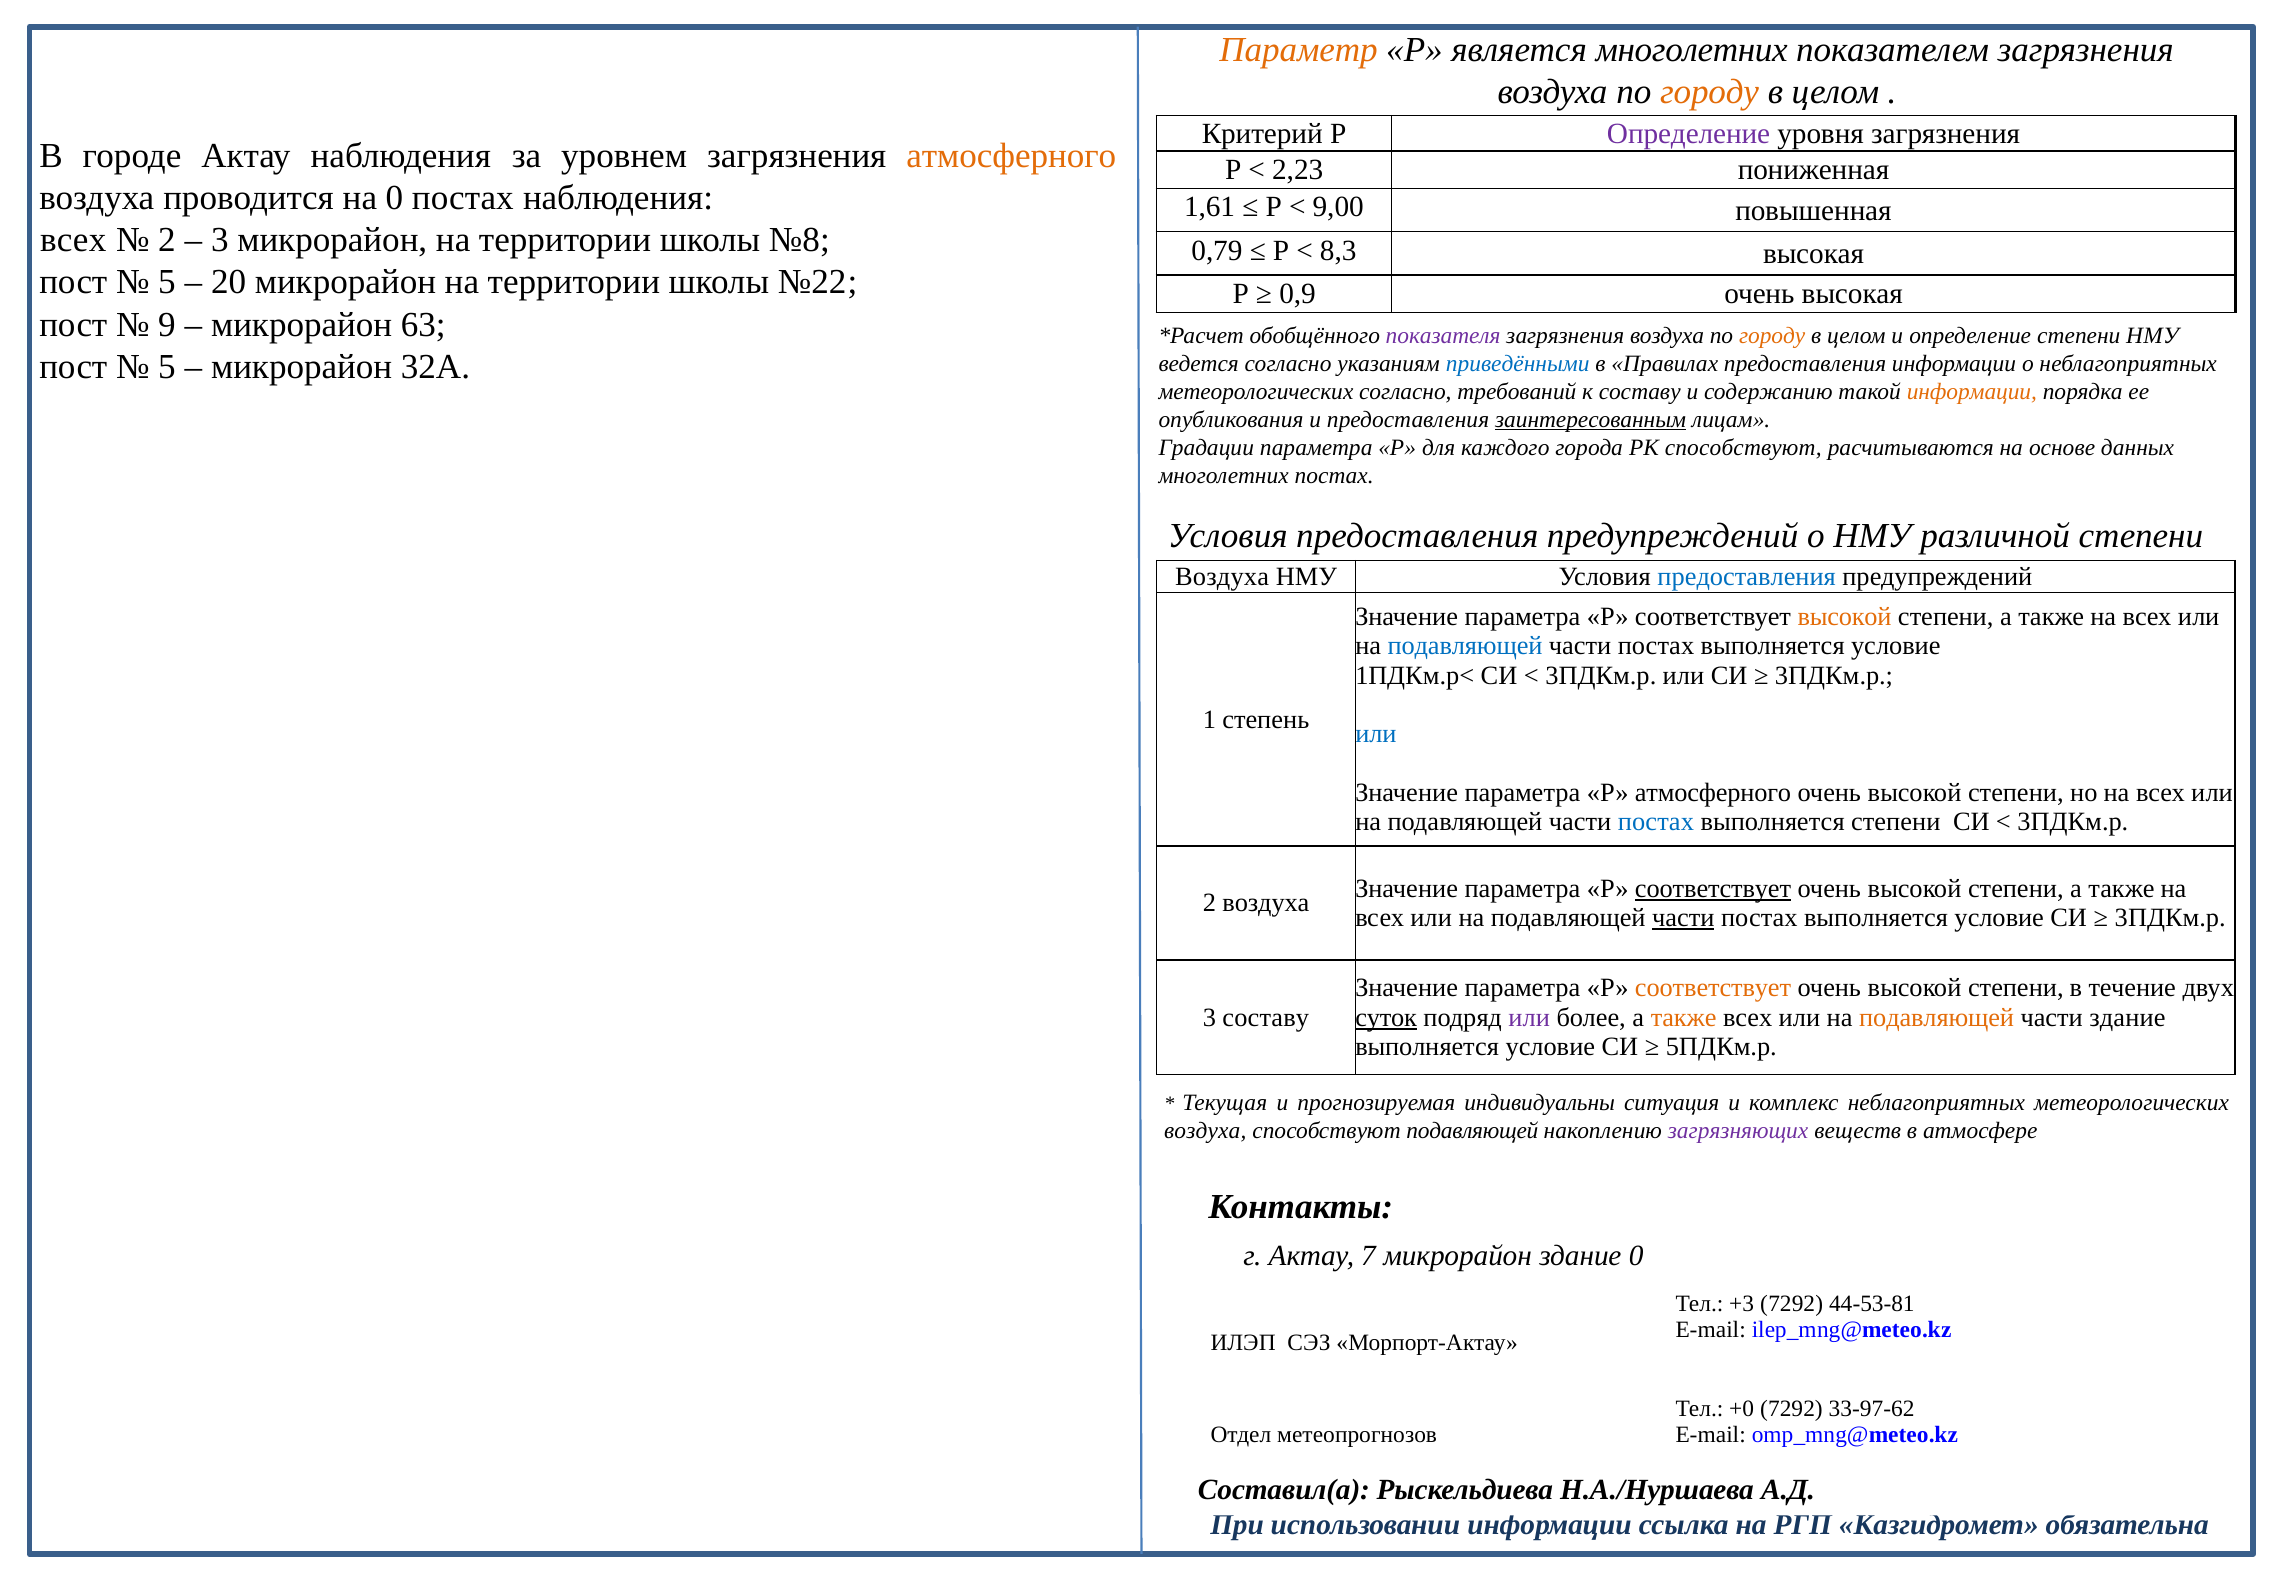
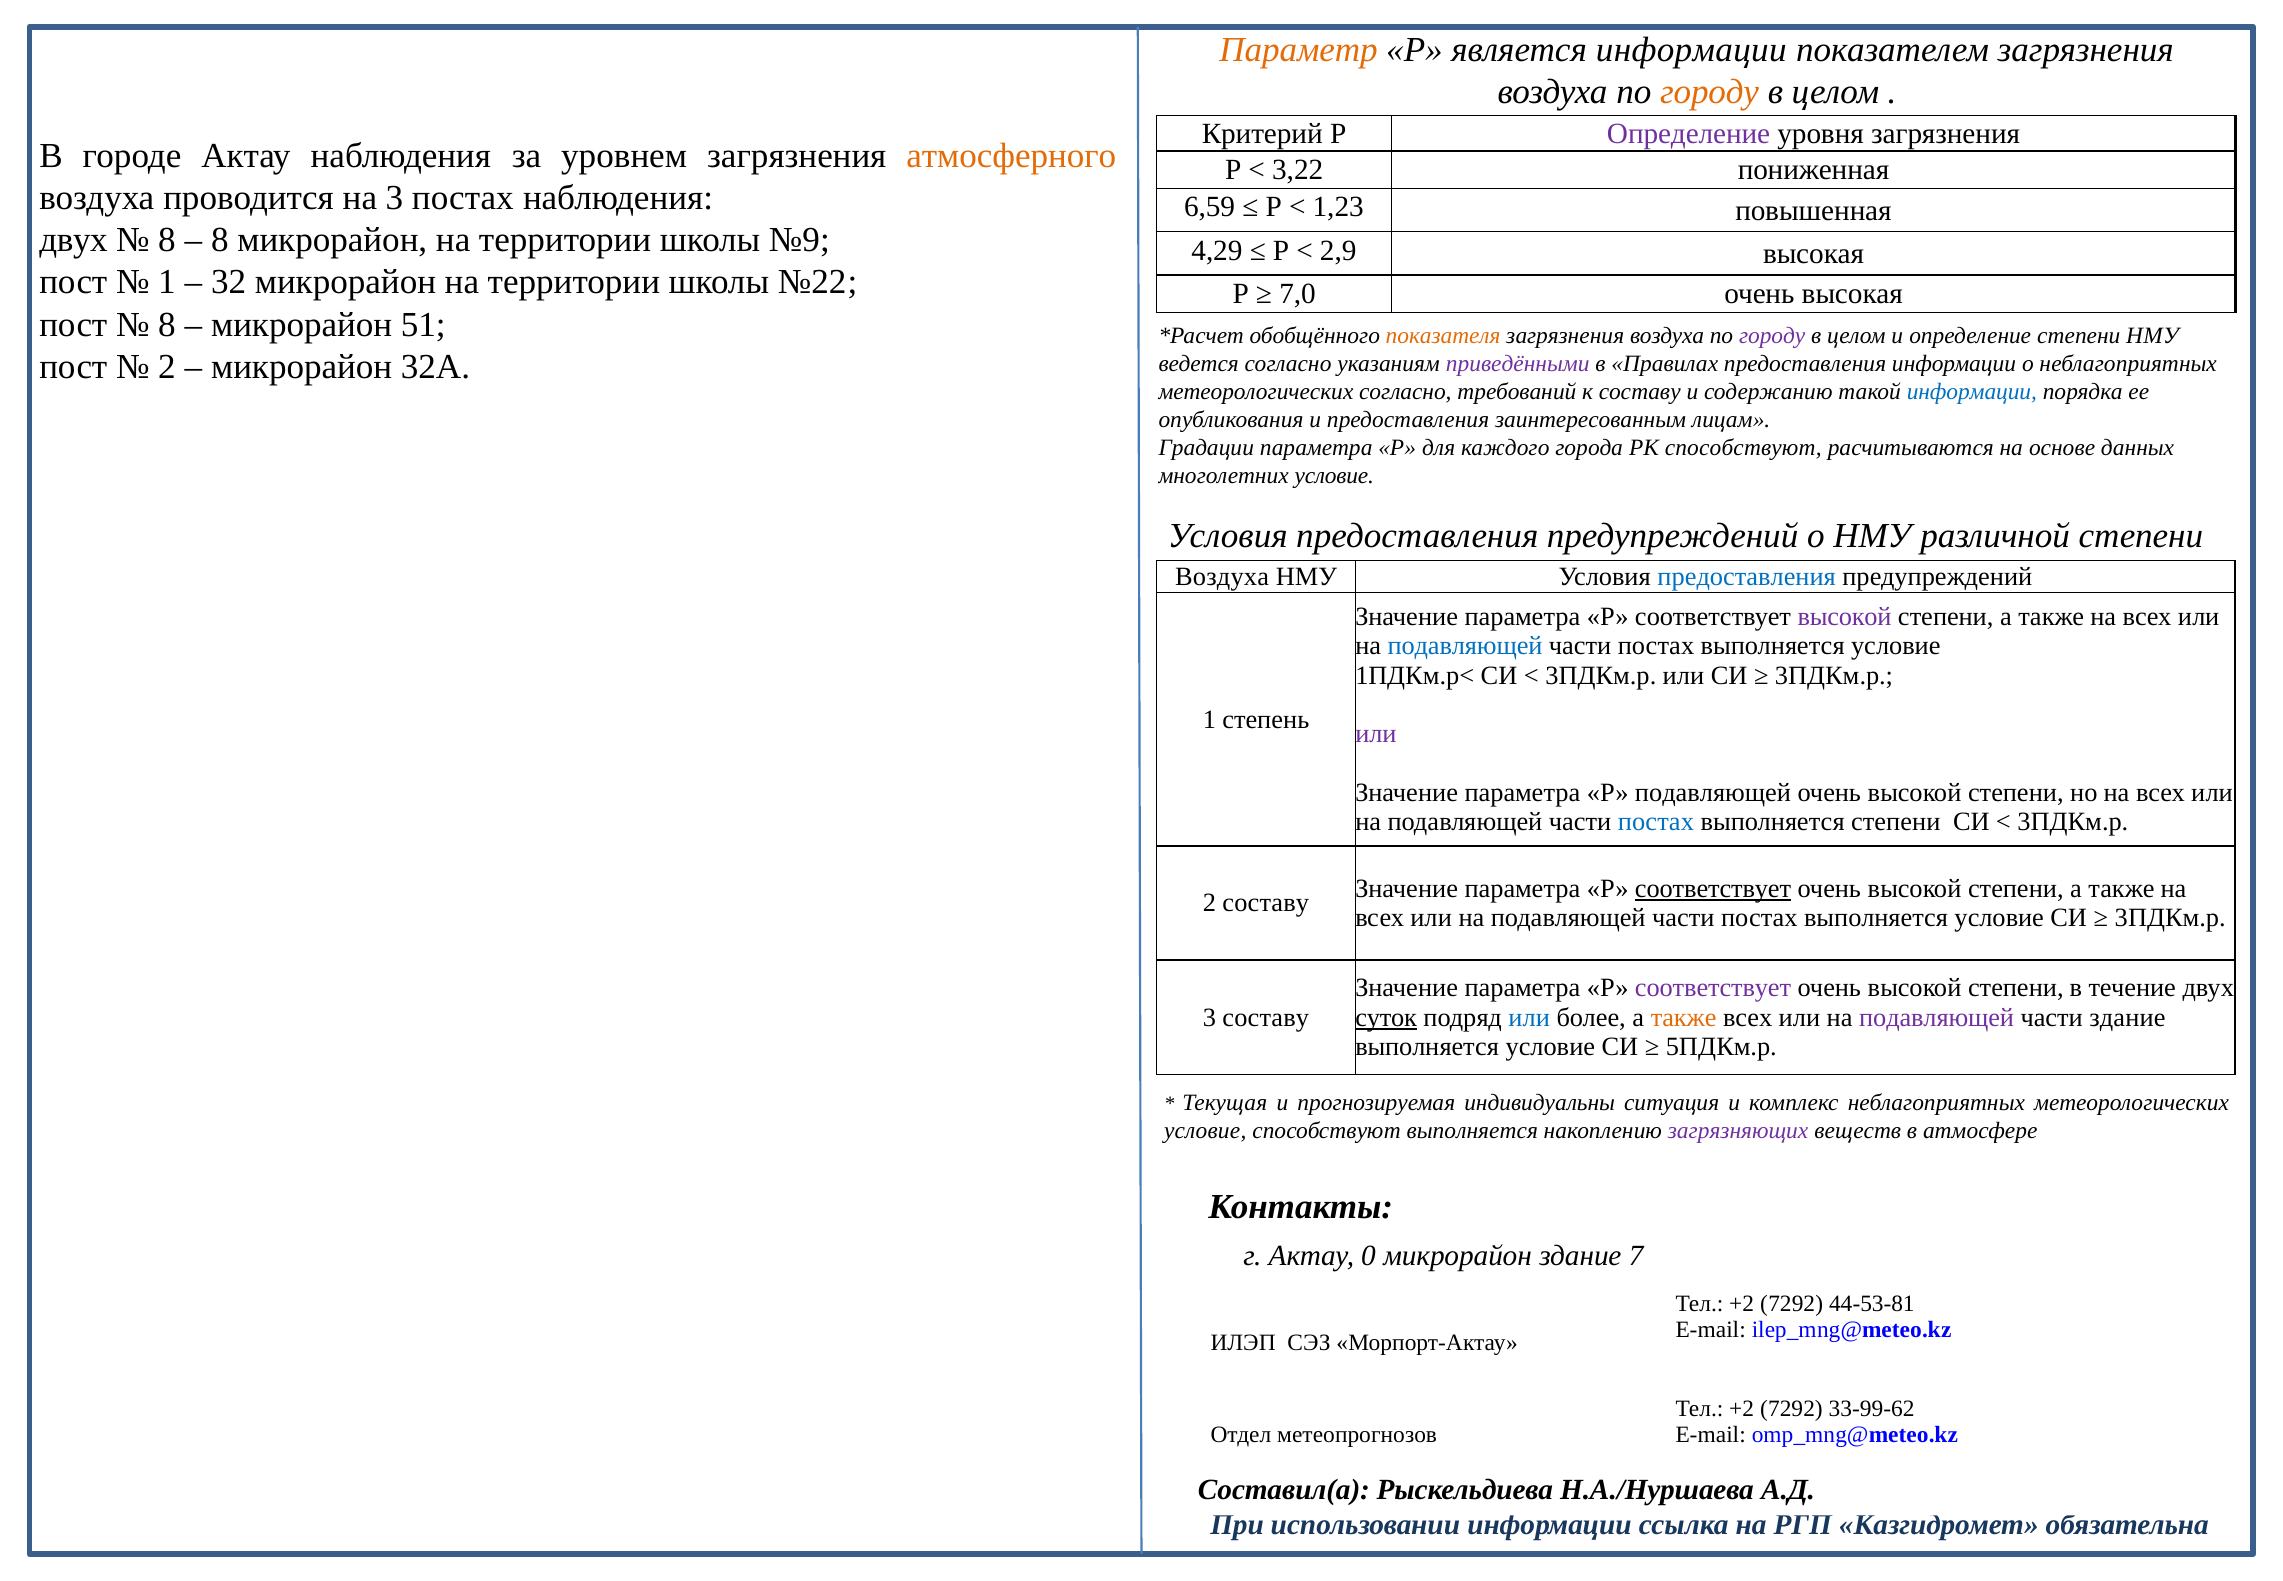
является многолетних: многолетних -> информации (1691, 49)
2,23: 2,23 -> 3,22 (1298, 169)
на 0: 0 -> 3 (394, 198)
1,61: 1,61 -> 6,59 (1210, 207)
9,00: 9,00 -> 1,23 (1338, 207)
всех: всех -> двух (74, 240)
2: 2 -> 8 (167, 240)
3: 3 -> 8 (220, 240)
№8: №8 -> №9 (799, 240)
0,79: 0,79 -> 4,29 (1217, 250)
8,3: 8,3 -> 2,9 (1338, 250)
5: 5 -> 1 (167, 282)
20: 20 -> 32 (229, 282)
0,9: 0,9 -> 7,0 (1298, 293)
9: 9 -> 8 (167, 324)
63: 63 -> 51 (423, 324)
показателя colour: purple -> orange (1443, 335)
городу colour: orange -> purple (1772, 335)
5: 5 -> 2 (167, 367)
приведёнными colour: blue -> purple (1518, 363)
информации colour: orange -> blue (1972, 391)
заинтересованным underline: present -> none (1591, 419)
многолетних постах: постах -> условие (1334, 476)
высокой colour: orange -> purple (1845, 617)
или colour: blue -> purple (1376, 734)
Р атмосферного: атмосферного -> подавляющей (1713, 792)
2 воздуха: воздуха -> составу (1266, 903)
части underline: present -> none (1683, 918)
соответствует colour: orange -> purple (1713, 988)
или colour: purple -> blue (1529, 1017)
подавляющей colour: orange -> purple (1937, 1017)
воздуха: воздуха -> условие (1205, 1130)
способствуют подавляющей: подавляющей -> выполняется (1472, 1130)
7: 7 -> 0 (1369, 1256)
здание 0: 0 -> 7 (1636, 1256)
+3: +3 -> +2 (1742, 1303)
+0: +0 -> +2 (1742, 1409)
33-97-62: 33-97-62 -> 33-99-62 (1872, 1409)
